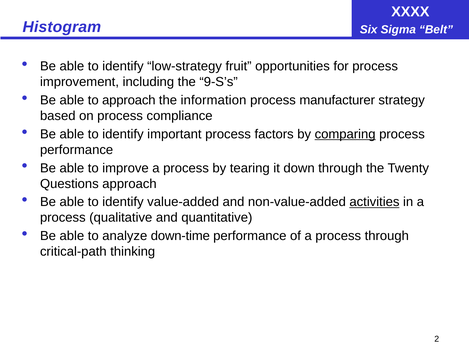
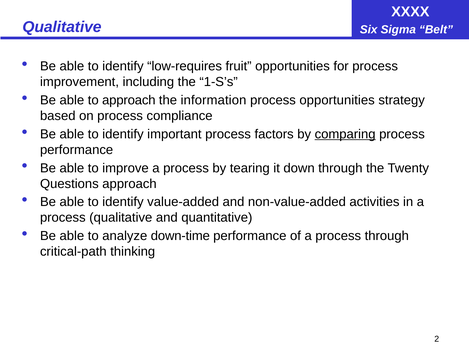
Histogram: Histogram -> Qualitative (62, 27)
low-strategy: low-strategy -> low-requires (185, 66)
9-S’s: 9-S’s -> 1-S’s (219, 82)
process manufacturer: manufacturer -> opportunities (337, 100)
activities underline: present -> none (374, 202)
